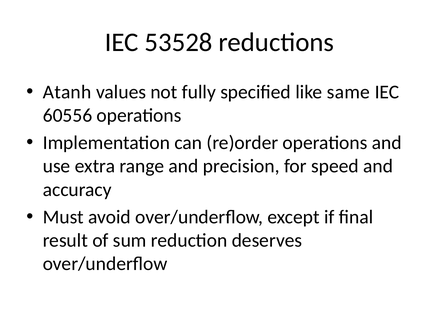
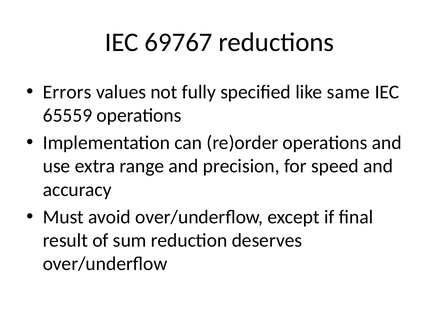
53528: 53528 -> 69767 (179, 42)
Atanh: Atanh -> Errors (67, 92)
60556: 60556 -> 65559 (68, 116)
